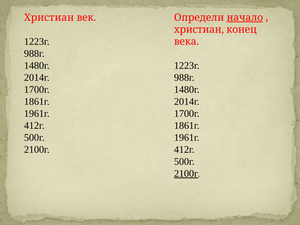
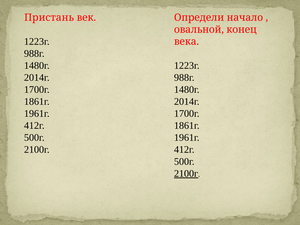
Христиан: Христиан -> Пристань (49, 18)
начало underline: present -> none (245, 18)
христиан: христиан -> овальной (199, 30)
